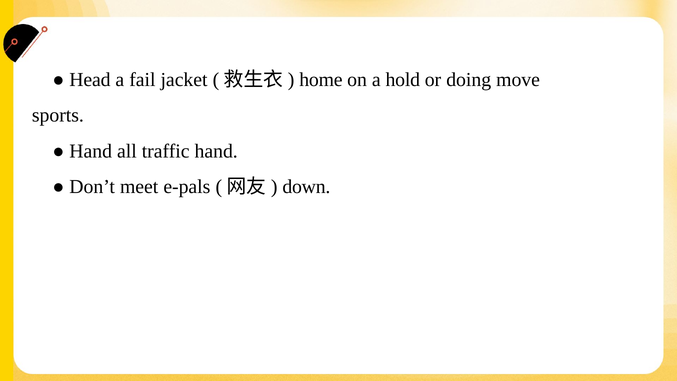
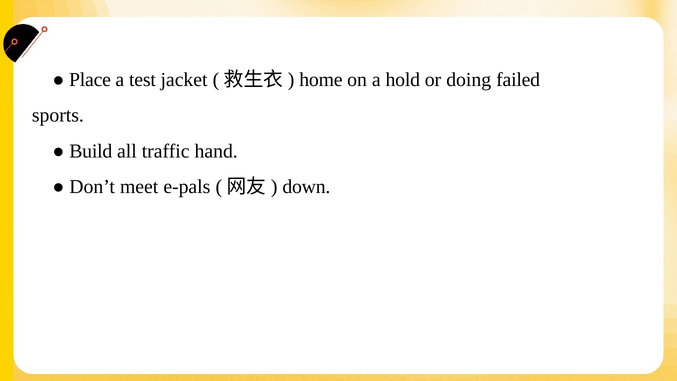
Head: Head -> Place (90, 79)
fail: fail -> test (142, 79)
move: move -> failed (518, 79)
Hand: Hand -> Build (91, 151)
